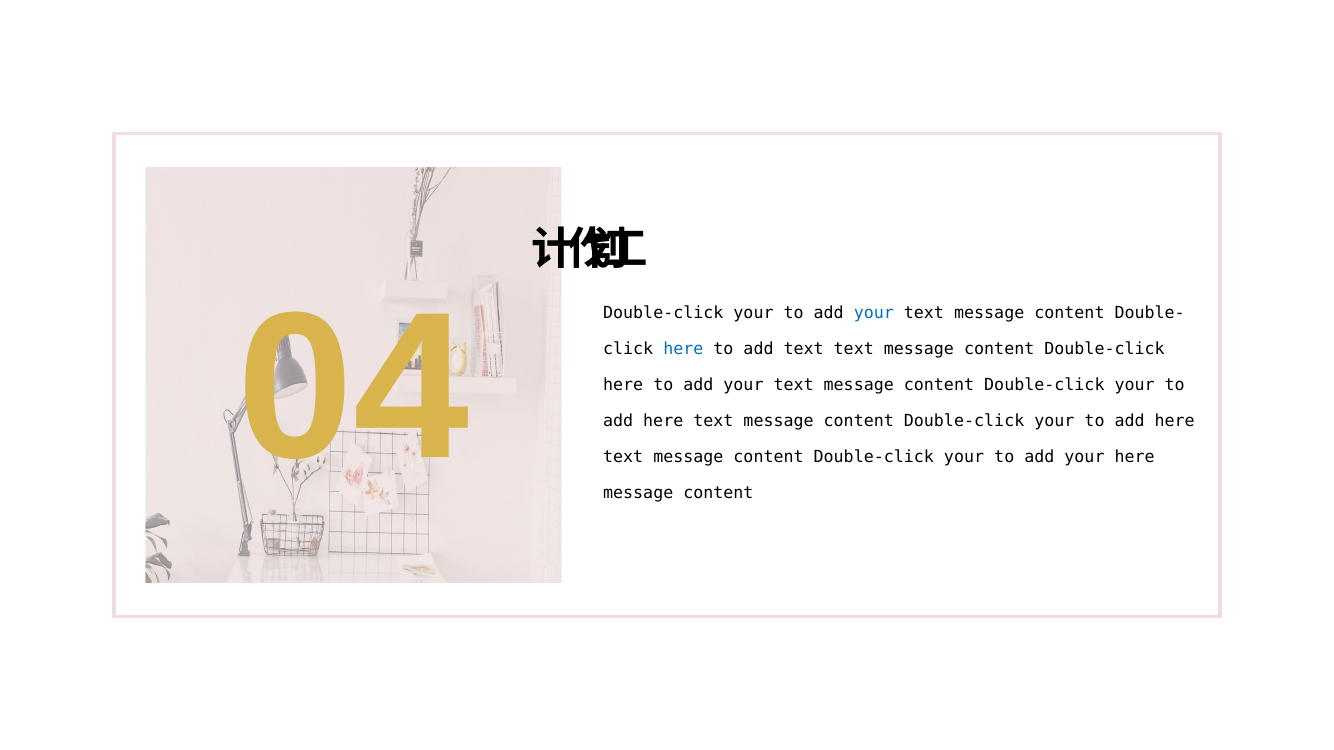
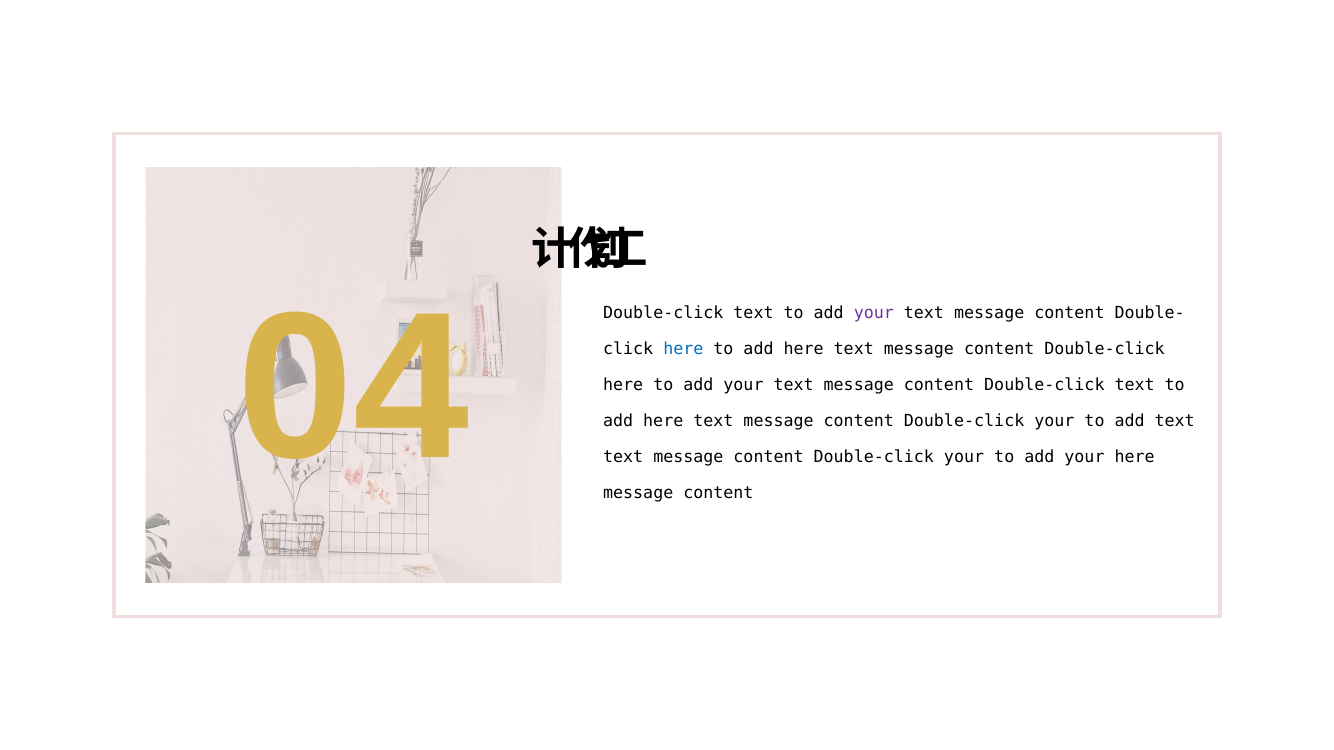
04 Double-click your: your -> text (754, 313)
your colour: blue -> purple (874, 313)
text: text -> here (804, 349)
your: your -> text (1135, 385)
here: here -> text (1175, 421)
